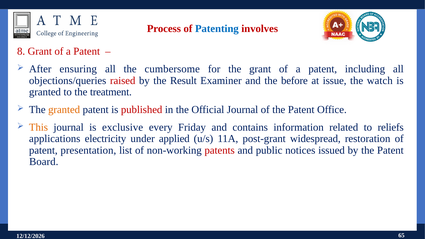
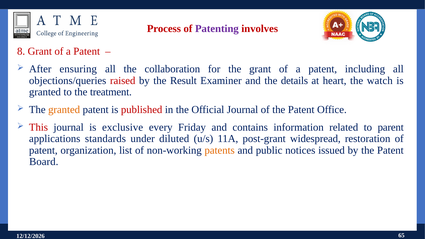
Patenting colour: blue -> purple (217, 29)
cumbersome: cumbersome -> collaboration (172, 69)
before: before -> details (294, 81)
issue: issue -> heart (335, 81)
This colour: orange -> red (38, 127)
reliefs: reliefs -> parent (391, 127)
electricity: electricity -> standards (105, 139)
applied: applied -> diluted (174, 139)
presentation: presentation -> organization (88, 150)
patents colour: red -> orange (220, 150)
